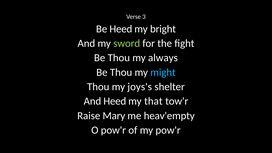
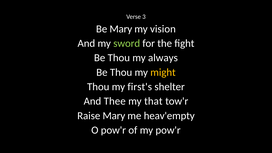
Be Heed: Heed -> Mary (121, 29)
bright: bright -> vision (163, 29)
might colour: light blue -> yellow (163, 72)
joys's: joys's -> first's (140, 87)
And Heed: Heed -> Thee (115, 101)
